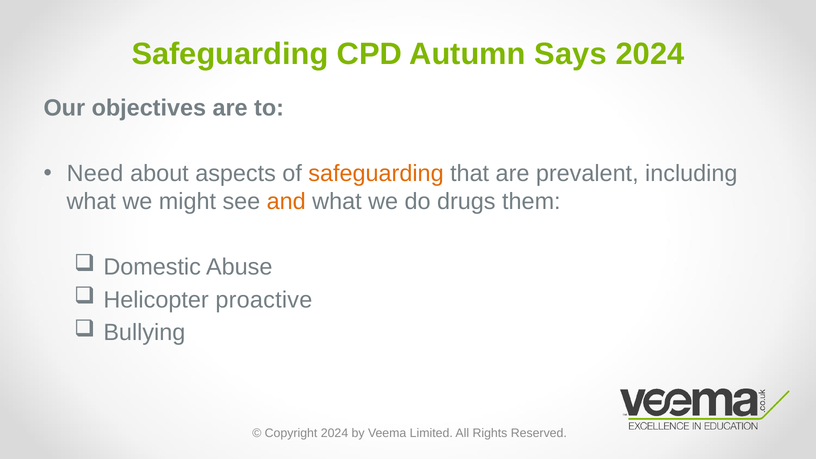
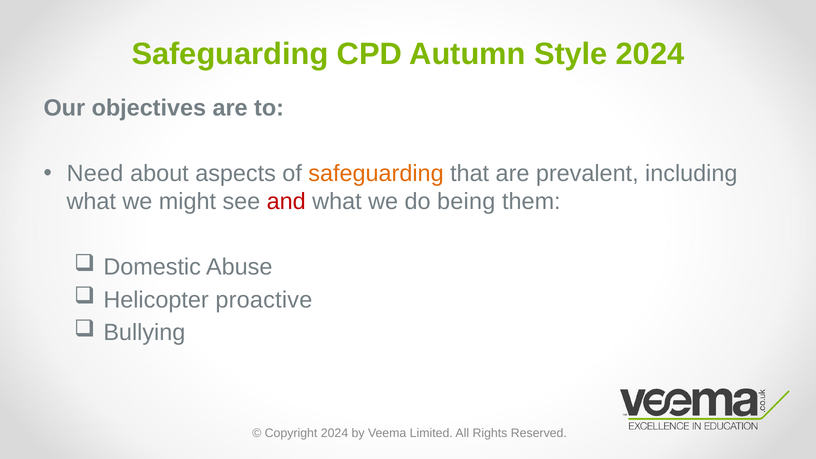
Says: Says -> Style (571, 54)
and colour: orange -> red (286, 202)
drugs: drugs -> being (466, 202)
